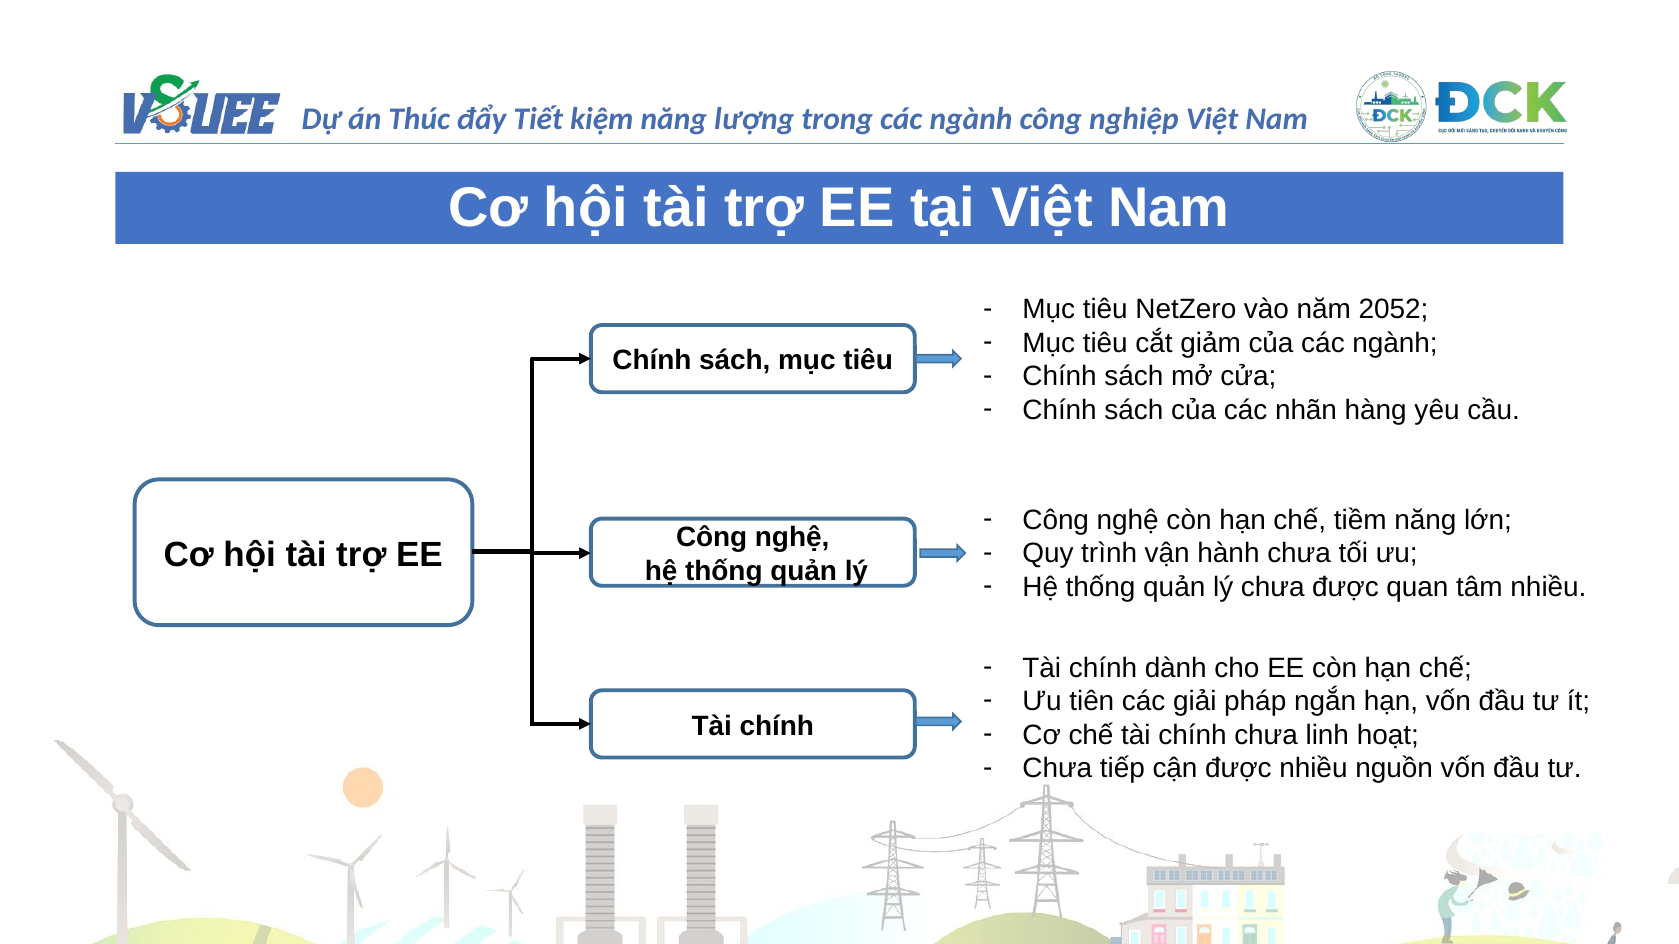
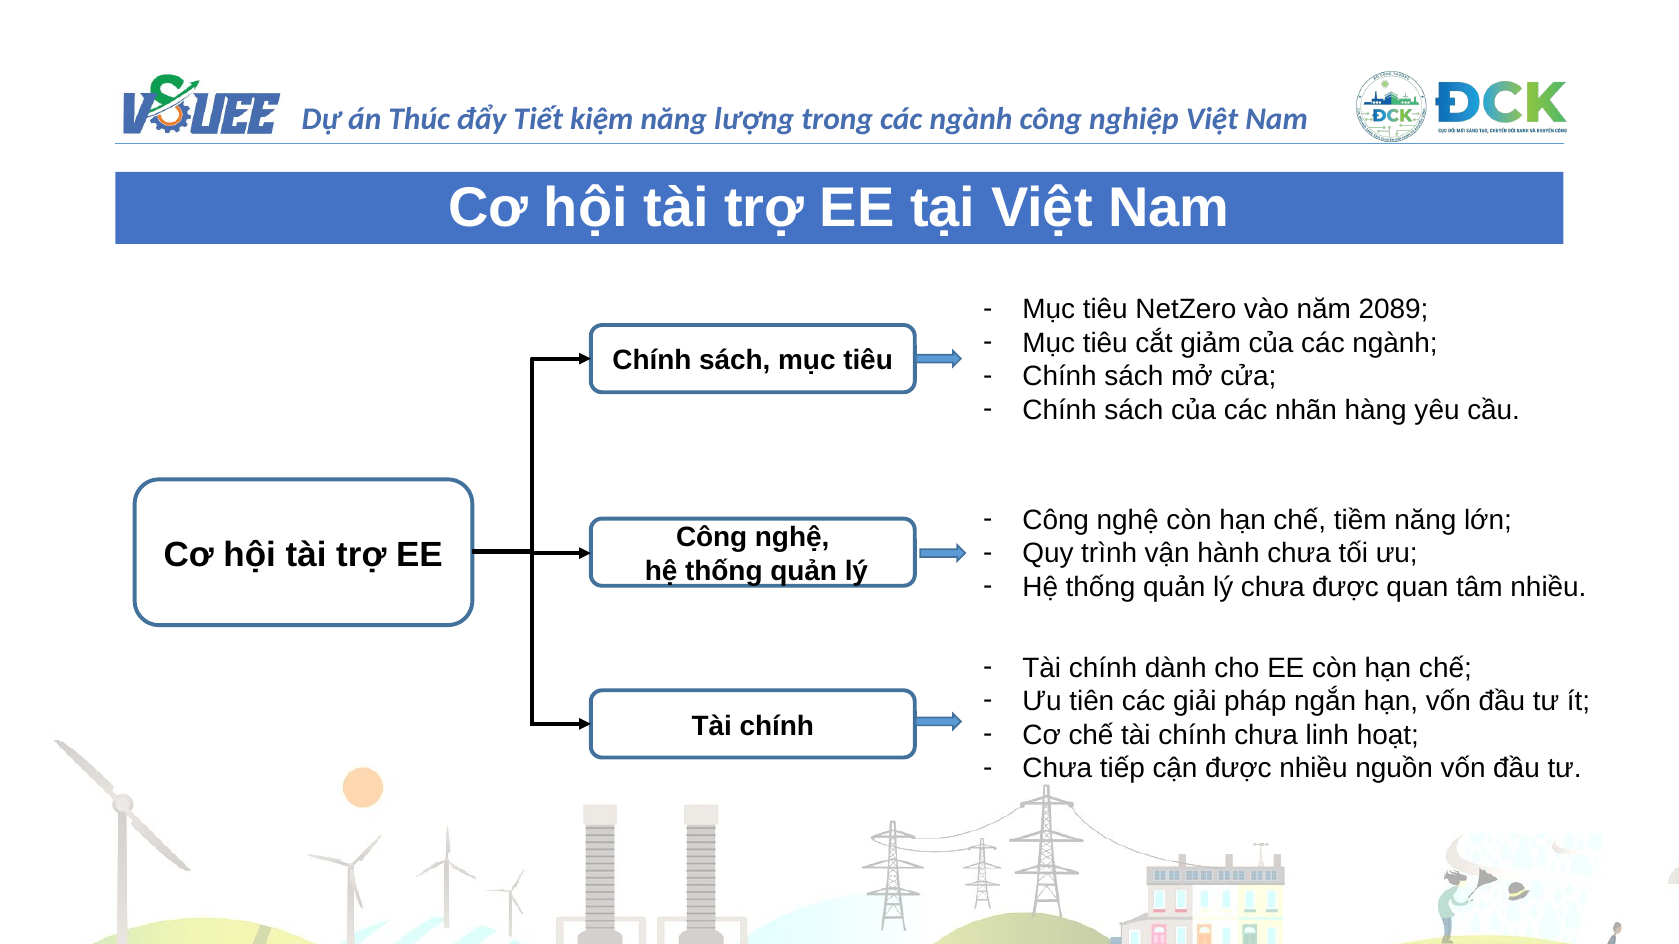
2052: 2052 -> 2089 (1394, 310)
